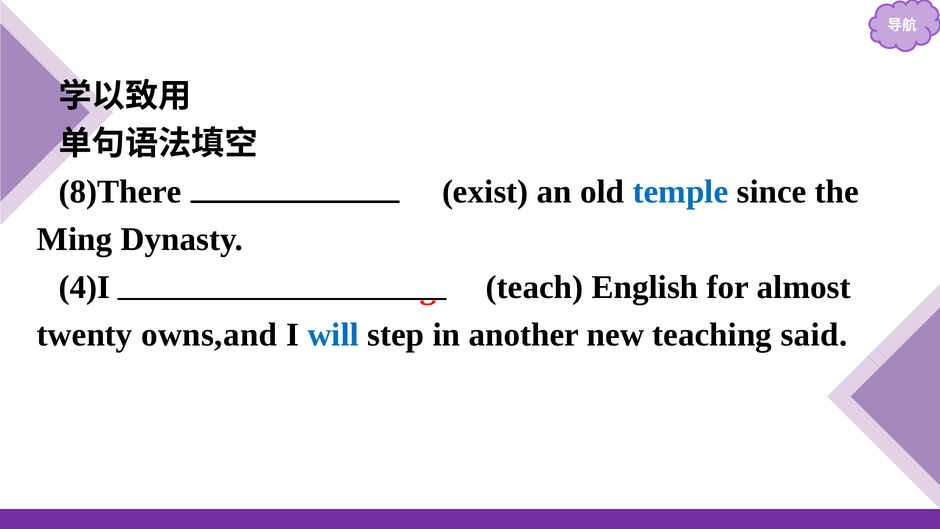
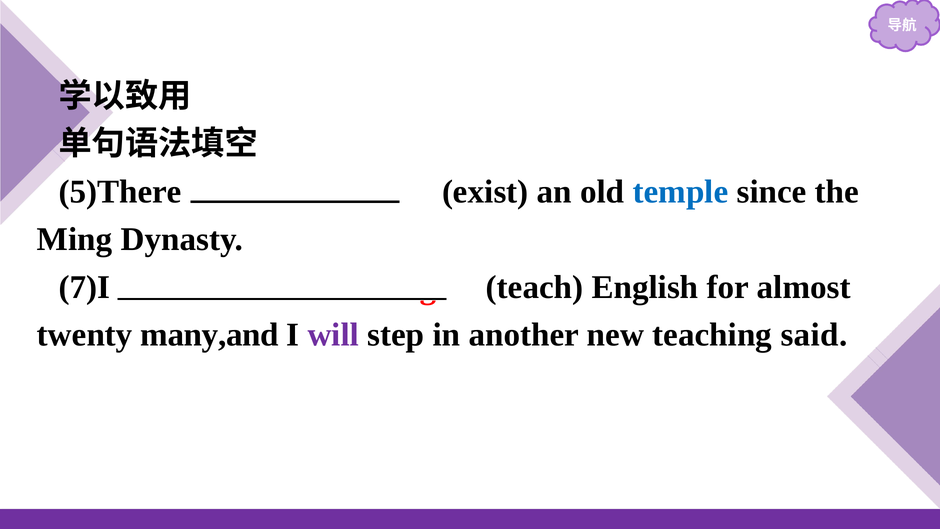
8)There: 8)There -> 5)There (120, 192)
4)I: 4)I -> 7)I (84, 287)
owns,and: owns,and -> many,and (210, 335)
will colour: blue -> purple (333, 335)
